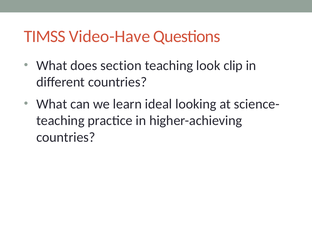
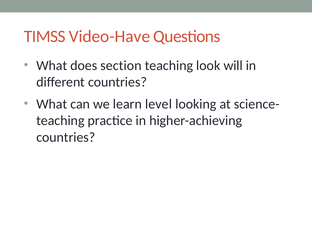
clip: clip -> will (233, 65)
ideal: ideal -> level (158, 104)
